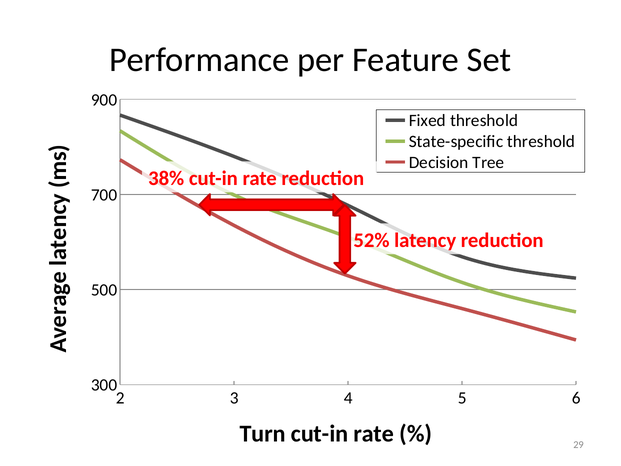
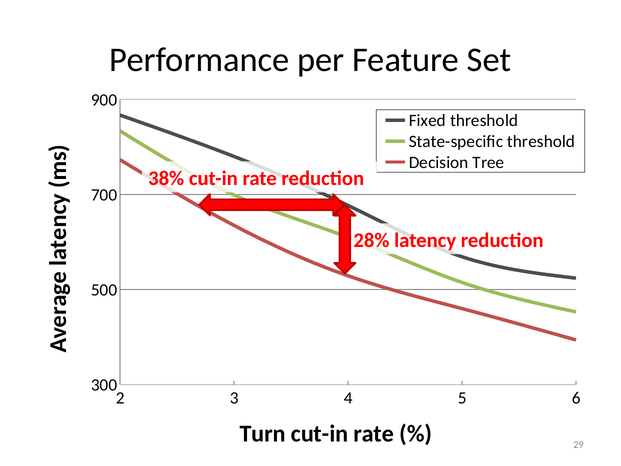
52%: 52% -> 28% (371, 240)
